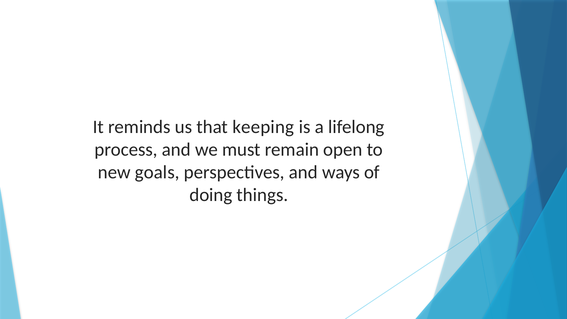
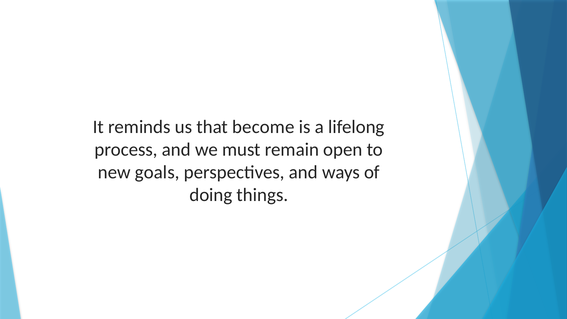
keeping: keeping -> become (263, 127)
